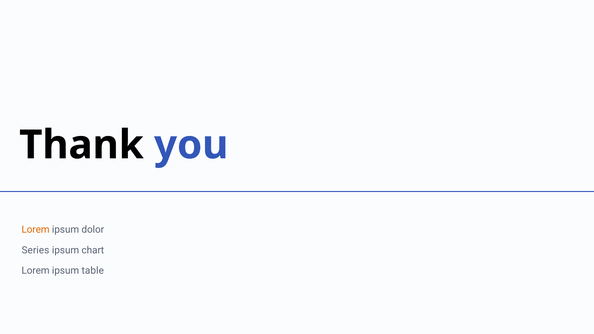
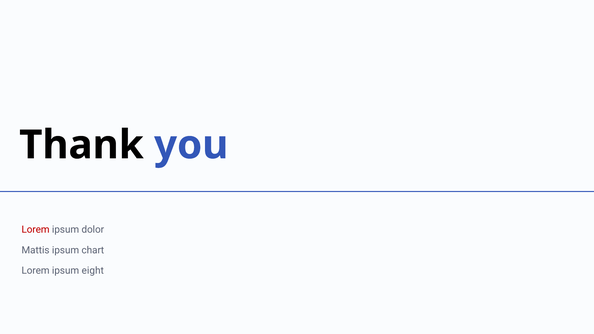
Lorem colour: orange -> red (36, 230)
Series: Series -> Mattis (36, 250)
table: table -> eight (93, 271)
